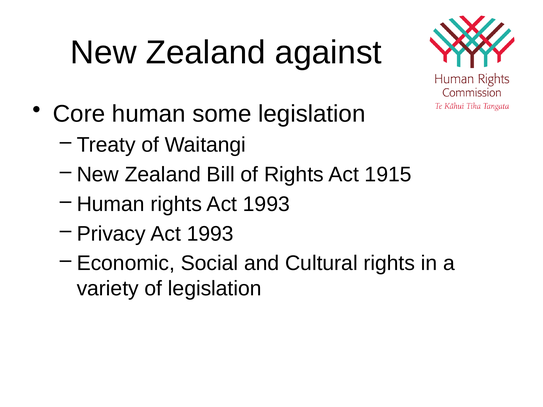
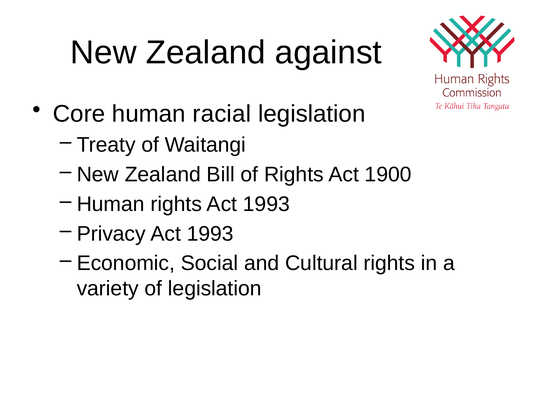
some: some -> racial (222, 114)
1915: 1915 -> 1900 (388, 175)
